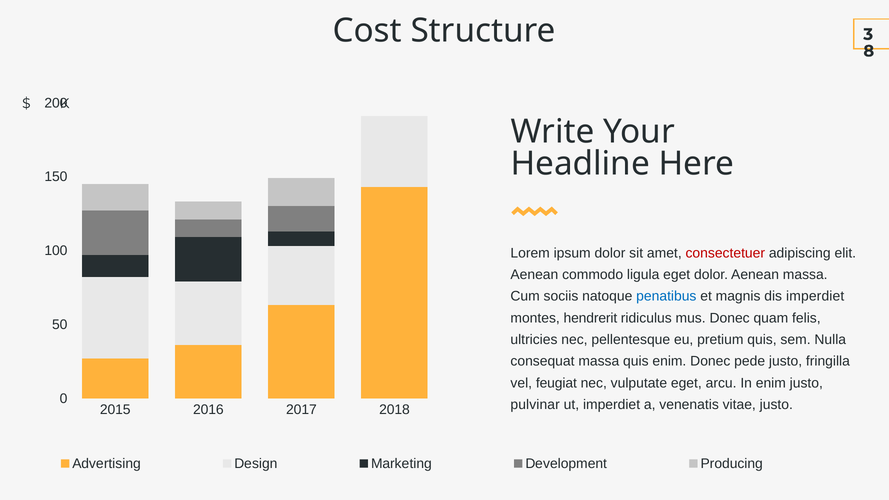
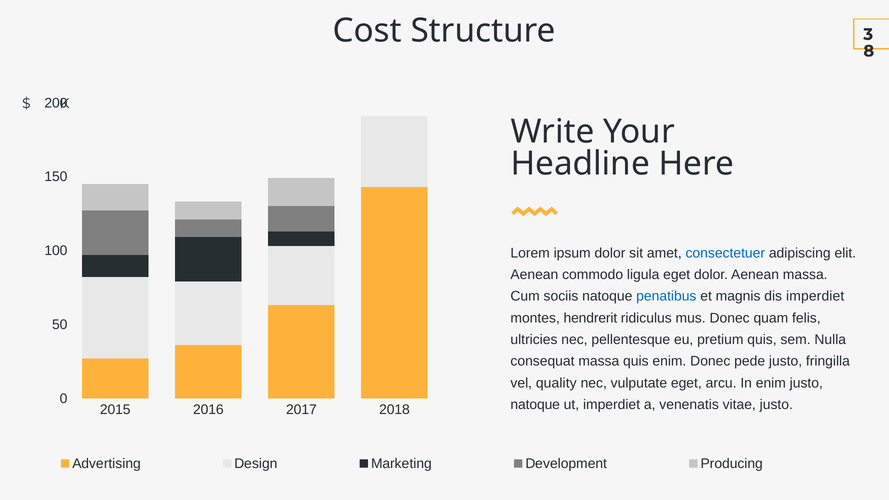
consectetuer colour: red -> blue (725, 253)
feugiat: feugiat -> quality (556, 383)
pulvinar: pulvinar -> natoque (535, 405)
